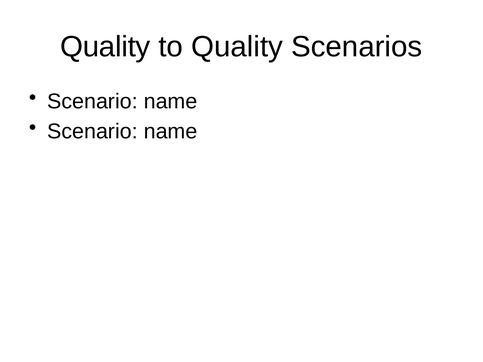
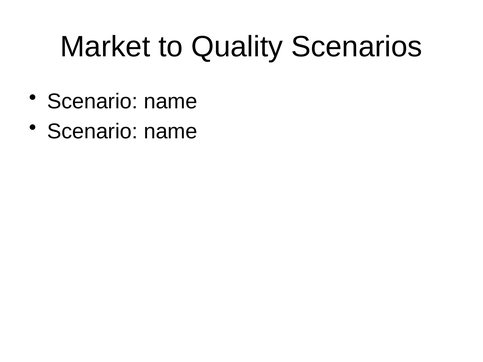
Quality: Quality -> Market (105, 47)
